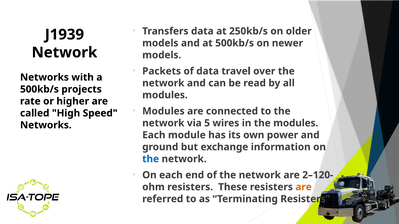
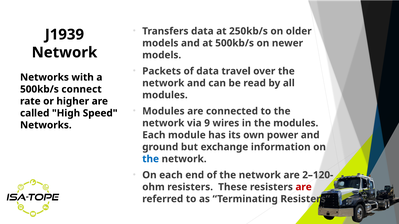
projects: projects -> connect (82, 89)
5: 5 -> 9 (207, 123)
are colour: orange -> red (304, 187)
